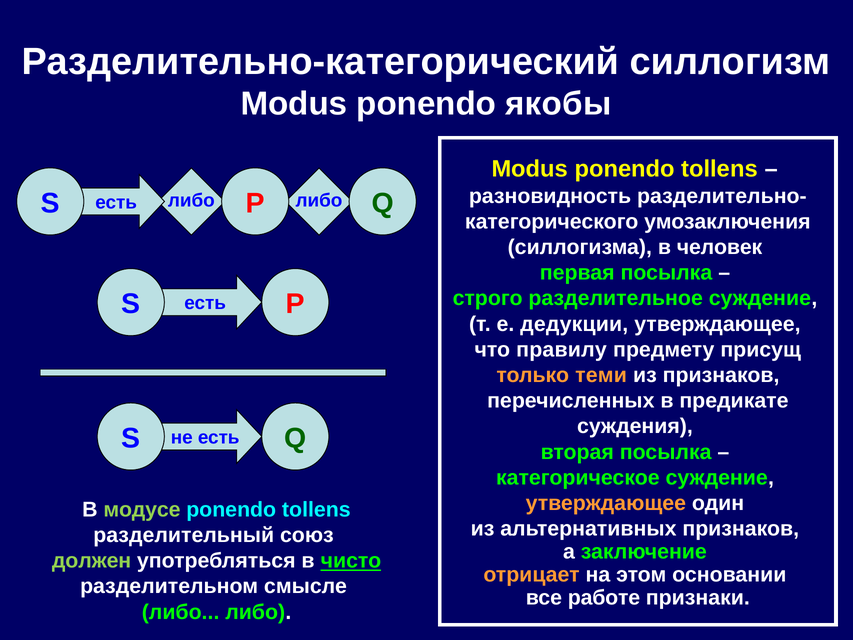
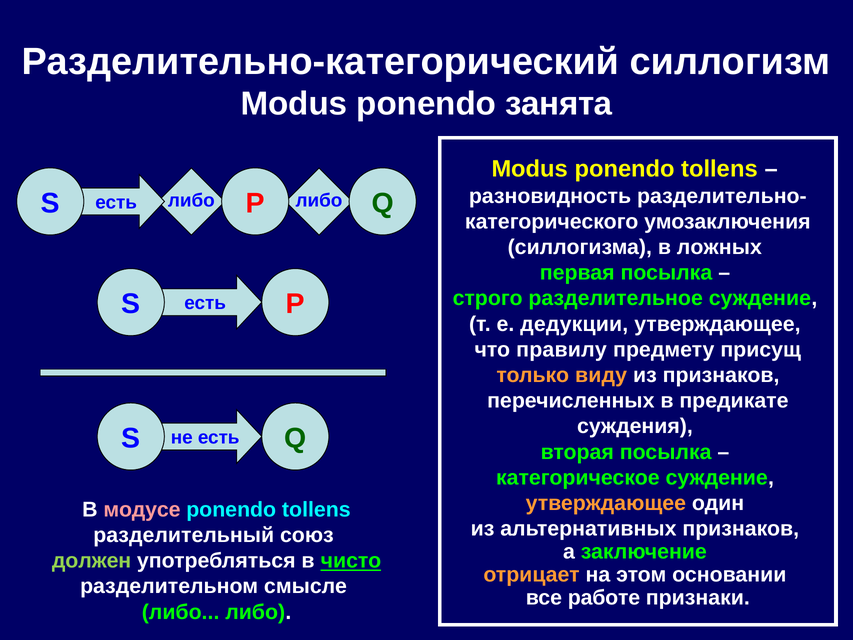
якобы: якобы -> занята (559, 104)
человек: человек -> ложных (719, 247)
теми: теми -> виду (601, 375)
модусе colour: light green -> pink (142, 509)
